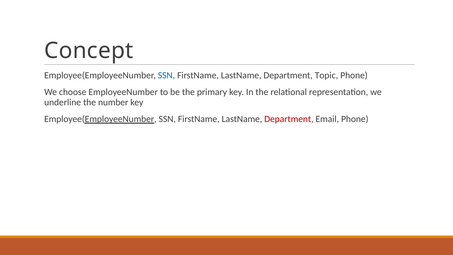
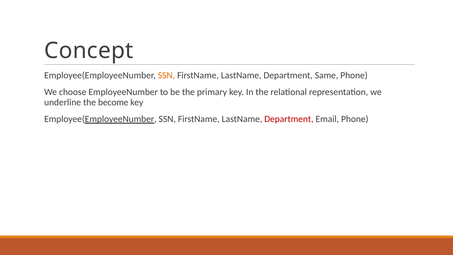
SSN colour: blue -> orange (166, 75)
Topic: Topic -> Same (326, 75)
number: number -> become (113, 102)
